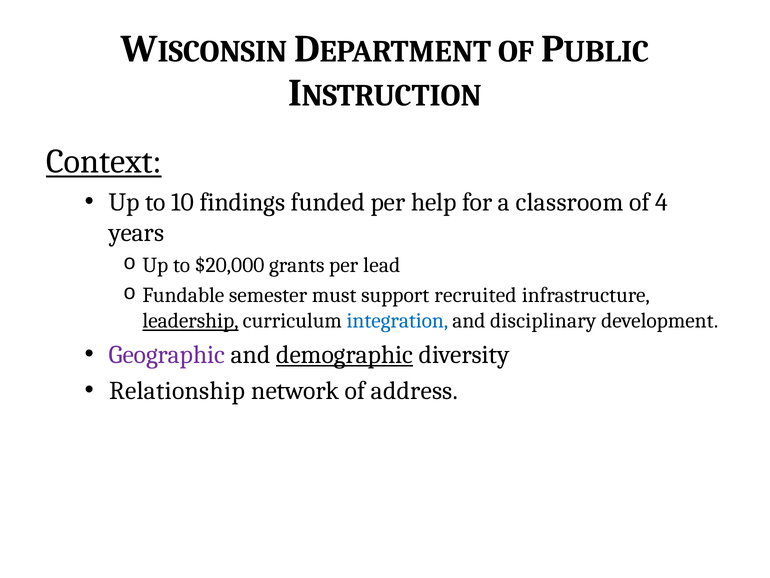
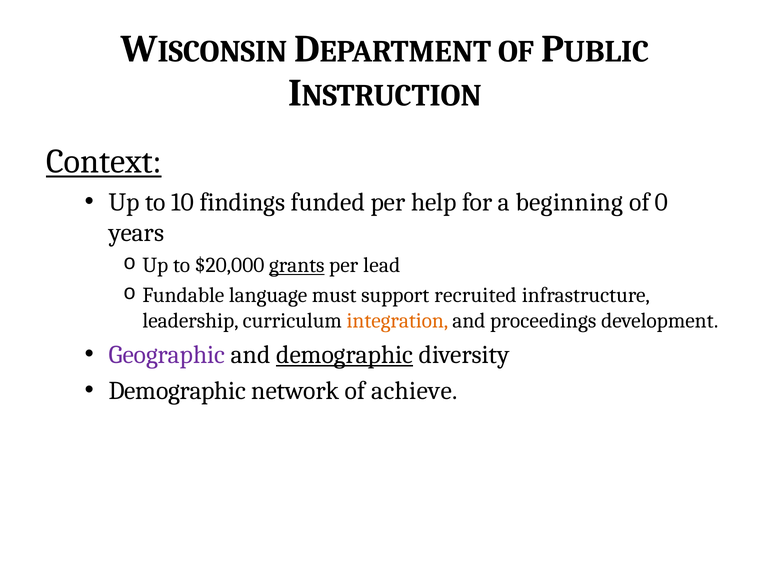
classroom: classroom -> beginning (570, 202)
4: 4 -> 0 (662, 202)
grants underline: none -> present (297, 265)
semester: semester -> language (268, 295)
leadership underline: present -> none (191, 321)
integration colour: blue -> orange (397, 321)
disciplinary: disciplinary -> proceedings (543, 321)
Relationship: Relationship -> Demographic (177, 390)
address: address -> achieve (414, 390)
